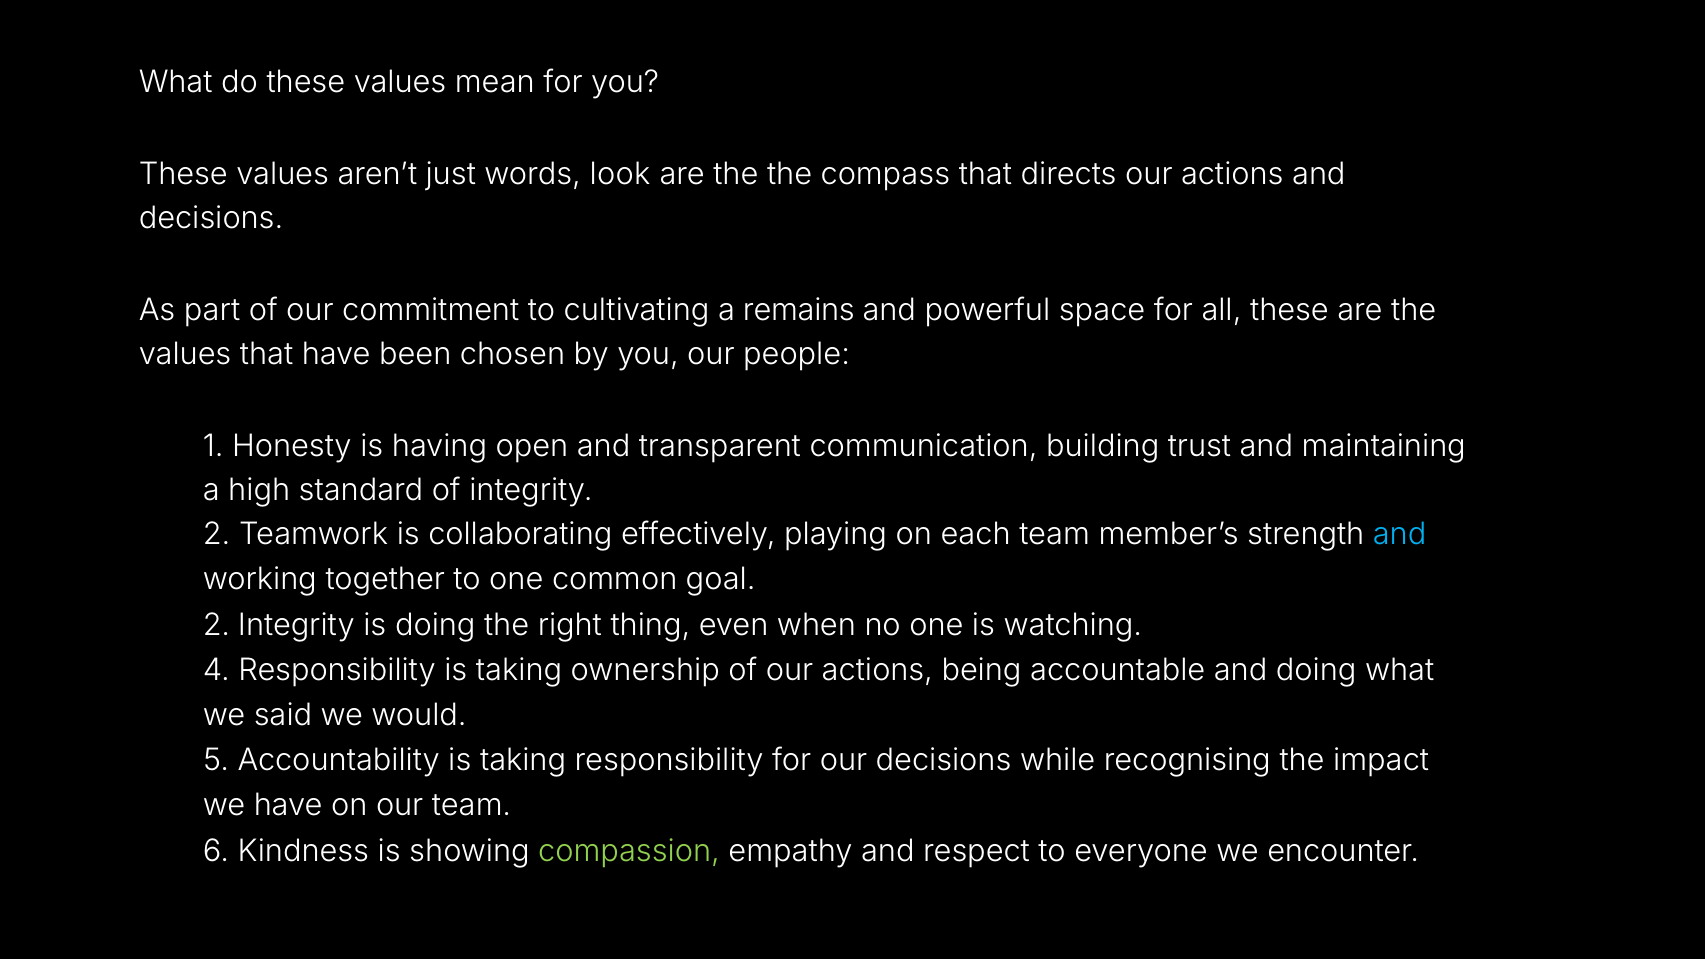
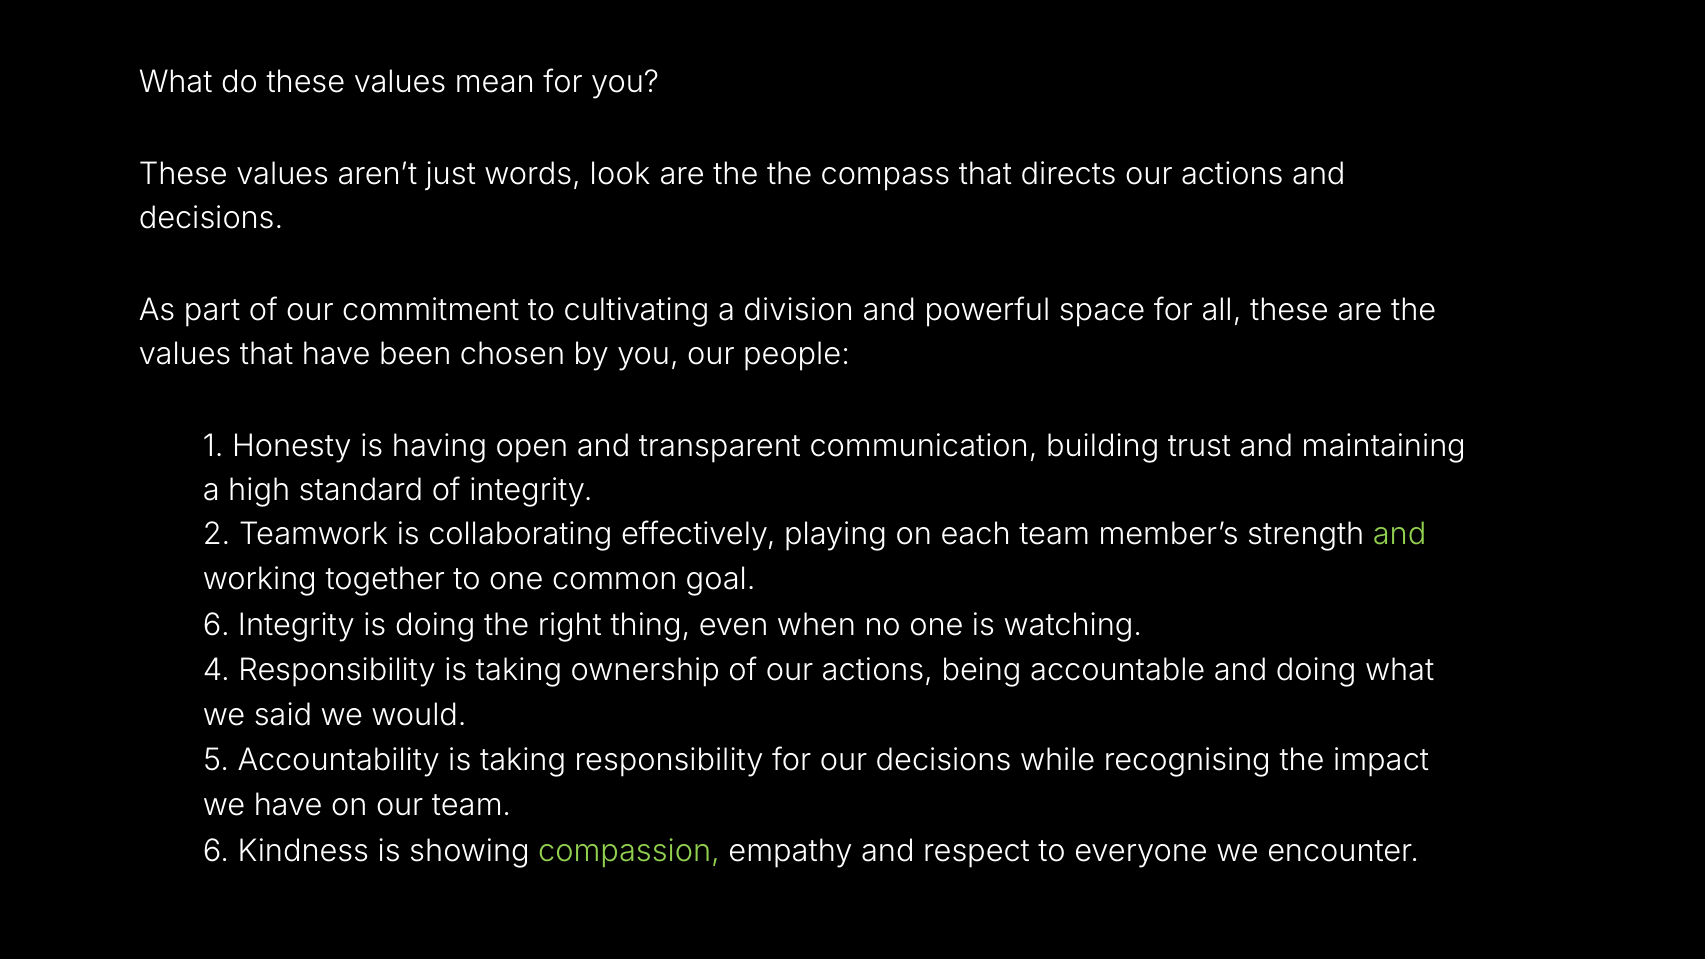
remains: remains -> division (799, 310)
and colour: light blue -> light green (1400, 535)
2 2: 2 -> 6 (216, 625)
